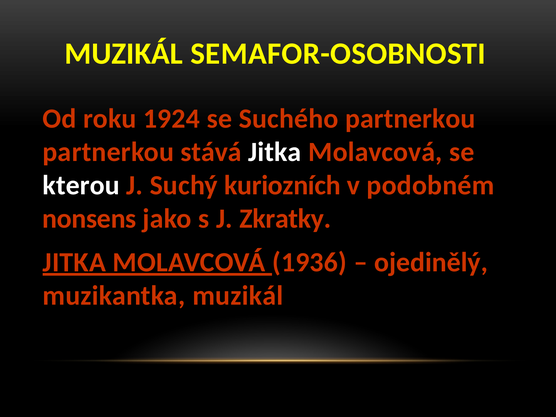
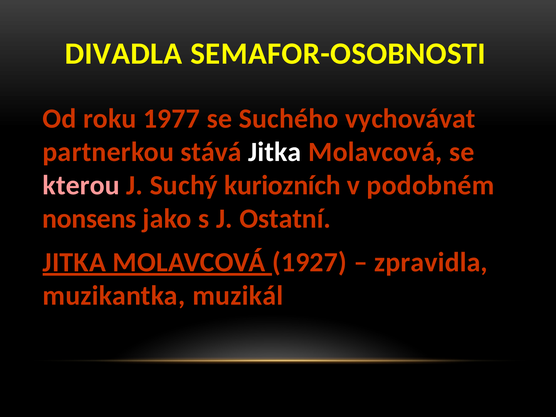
MUZIKÁL: MUZIKÁL -> DIVADLA (124, 54)
1924: 1924 -> 1977 (171, 119)
Suchého partnerkou: partnerkou -> vychovávat (410, 119)
kterou colour: white -> pink (81, 185)
Zkratky: Zkratky -> Ostatní (285, 219)
1936: 1936 -> 1927 (310, 262)
ojedinělý: ojedinělý -> zpravidla (431, 262)
